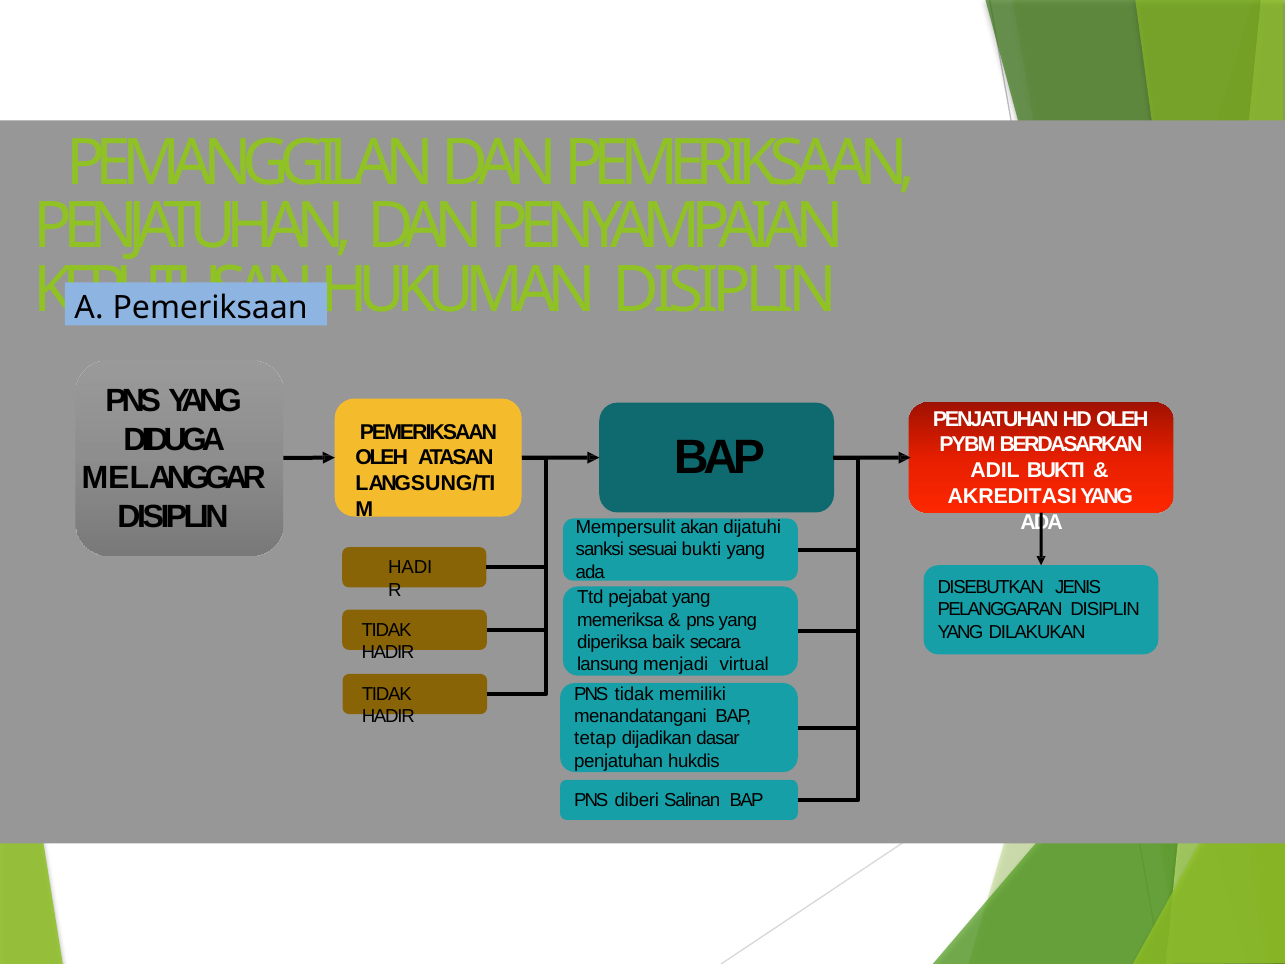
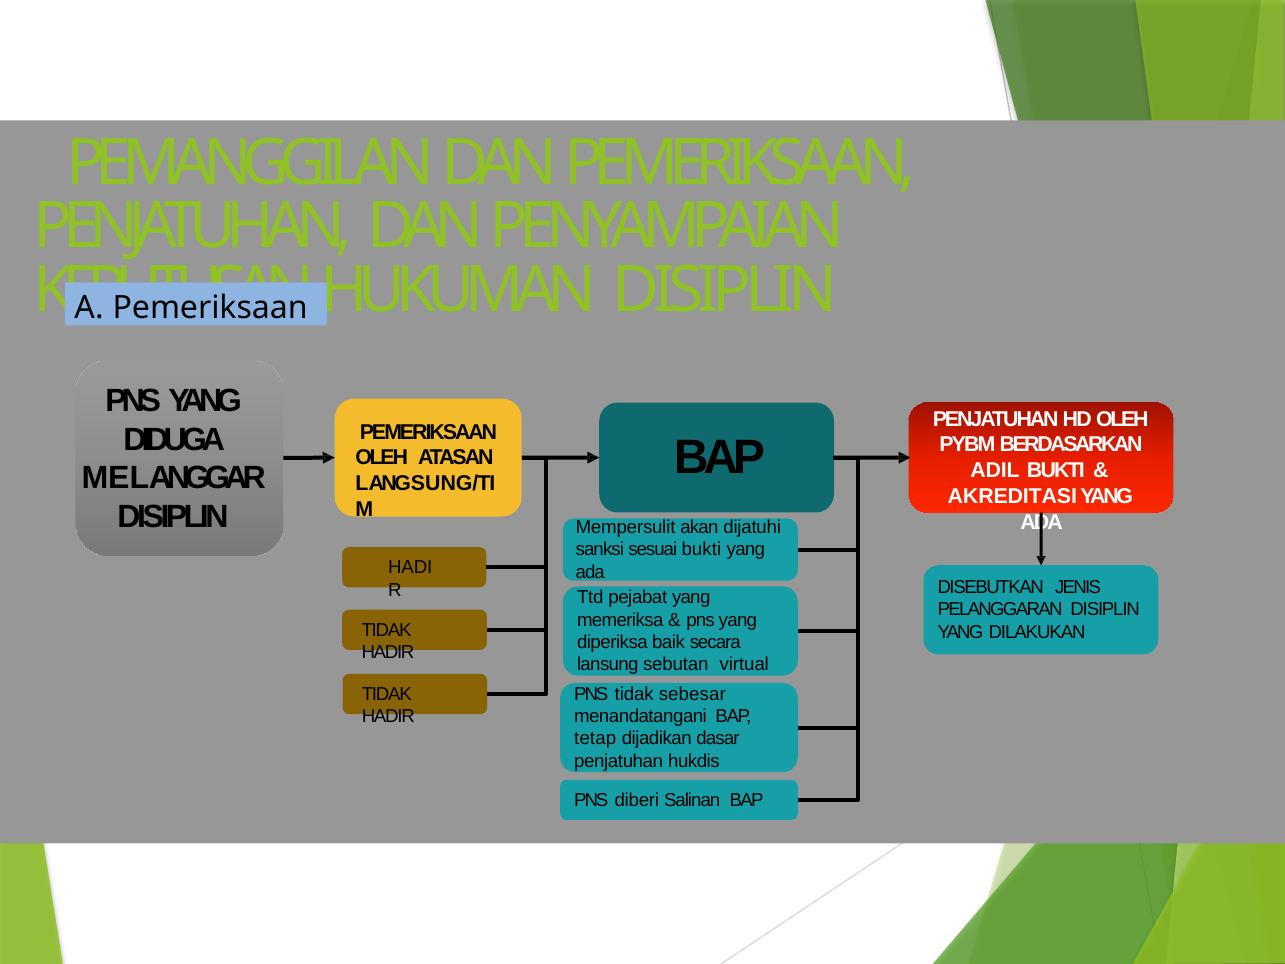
menjadi: menjadi -> sebutan (676, 665)
memiliki: memiliki -> sebesar (692, 694)
